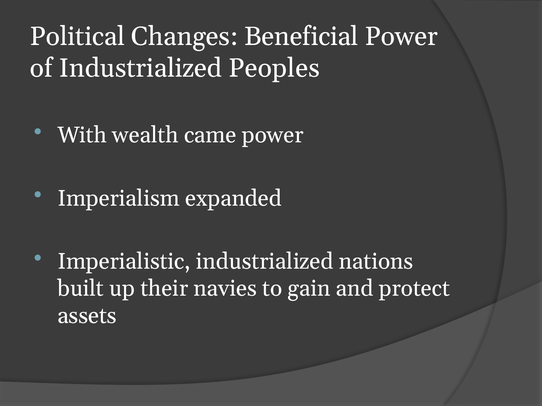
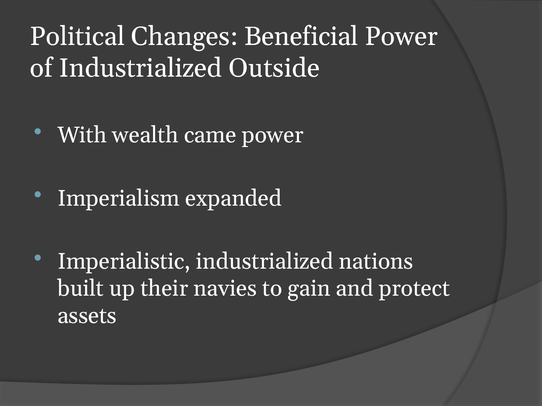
Peoples: Peoples -> Outside (274, 68)
